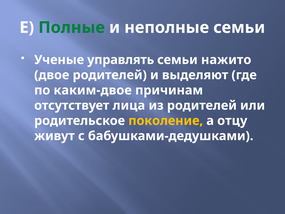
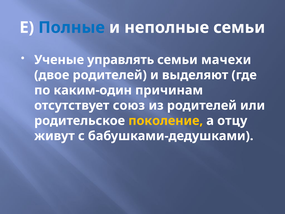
Полные colour: green -> blue (72, 27)
нажито: нажито -> мачехи (226, 60)
каким-двое: каким-двое -> каким-один (93, 90)
лица: лица -> союз (129, 105)
